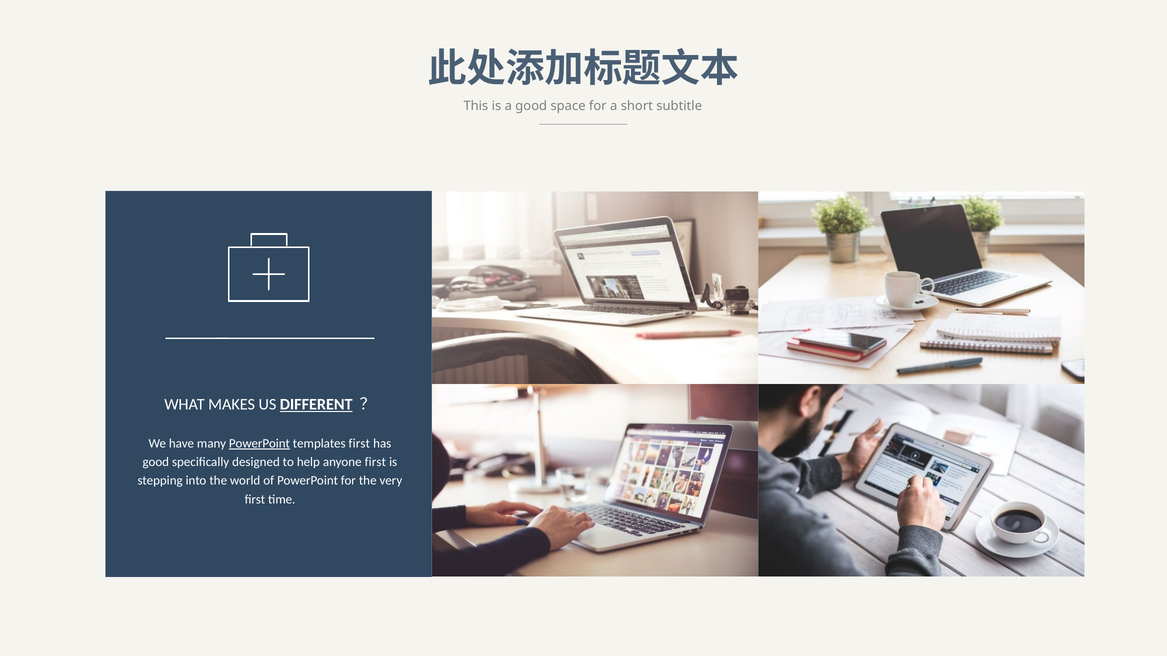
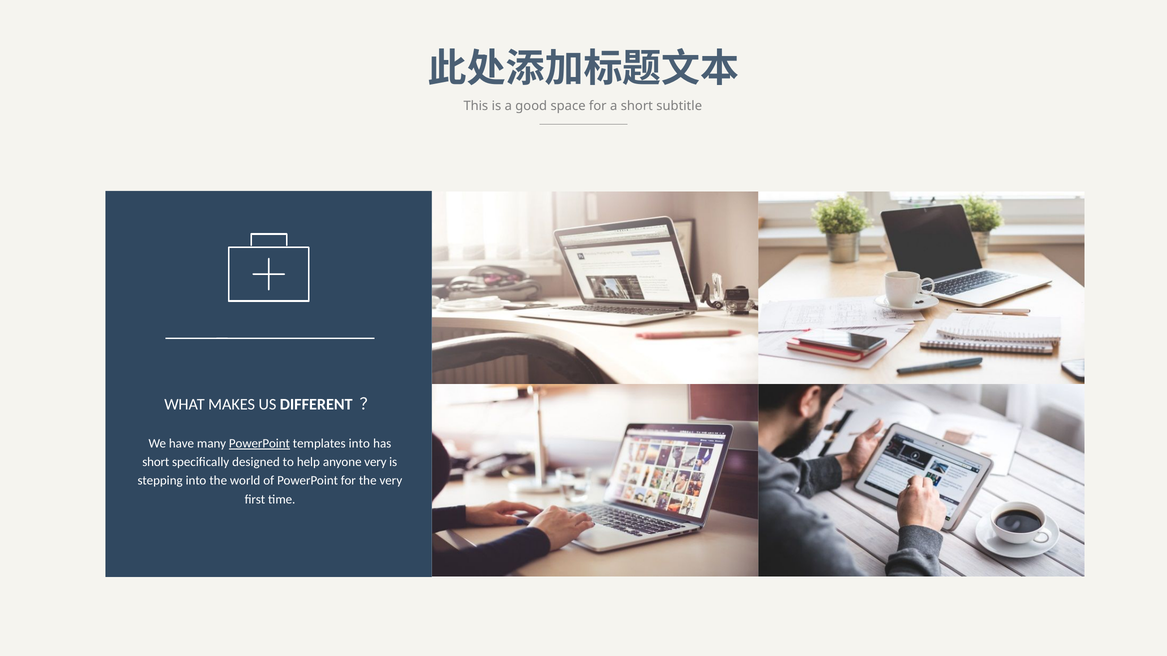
DIFFERENT underline: present -> none (316, 405)
templates first: first -> into (359, 444)
good: good -> short (156, 462)
anyone first: first -> very (375, 462)
